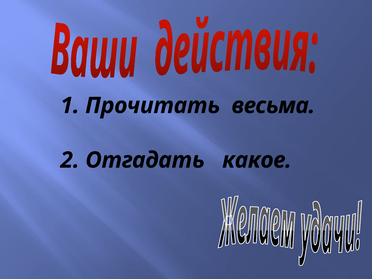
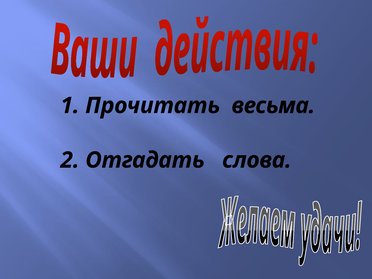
какое: какое -> слова (257, 160)
